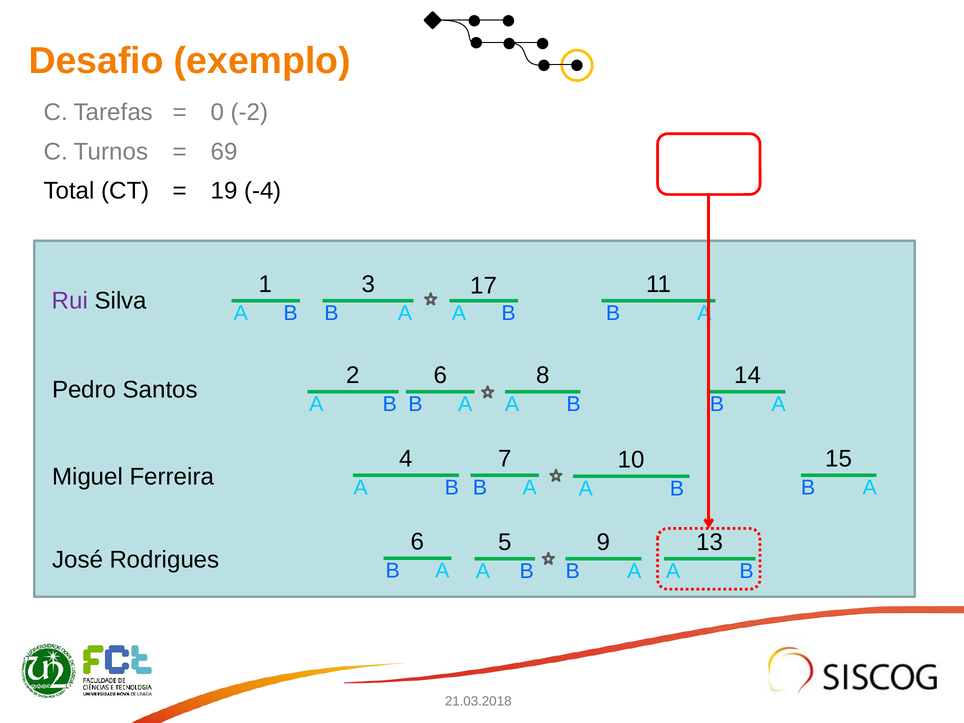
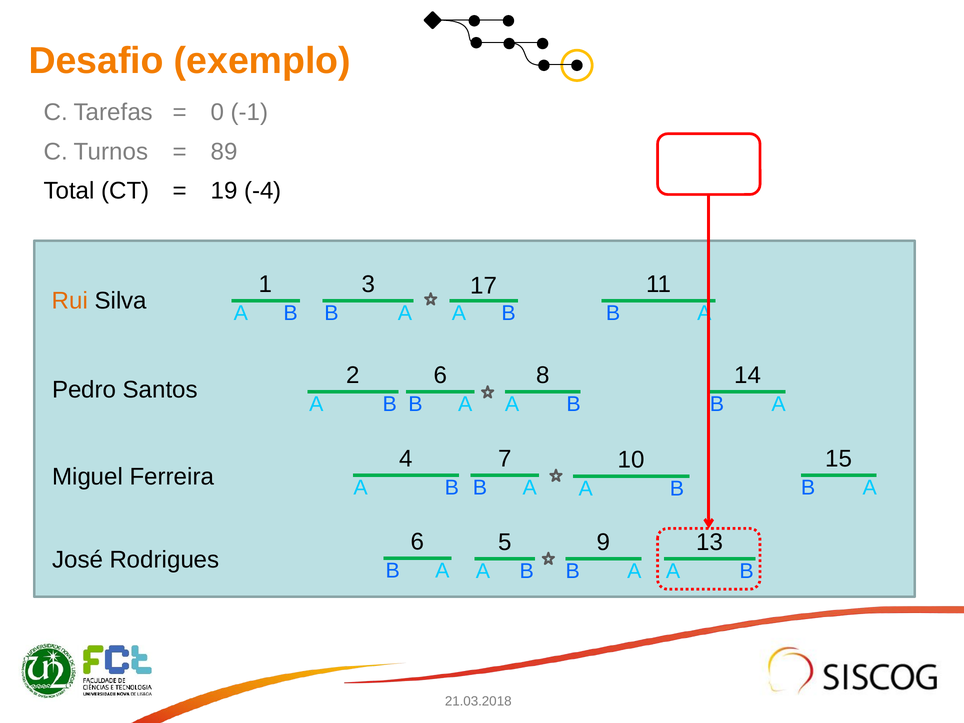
-2: -2 -> -1 (249, 112)
69: 69 -> 89 (224, 152)
Rui colour: purple -> orange (70, 301)
